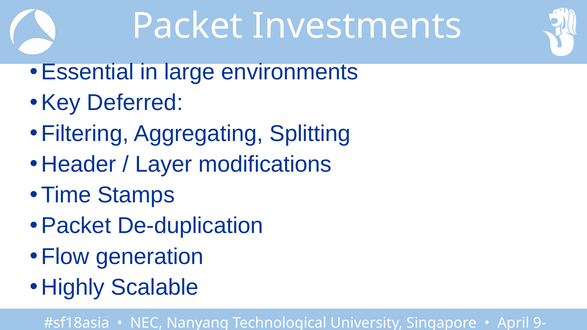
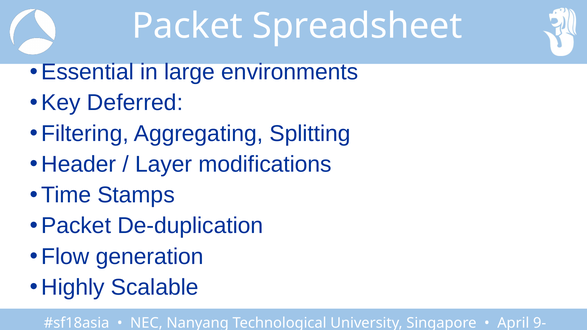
Investments: Investments -> Spreadsheet (357, 26)
